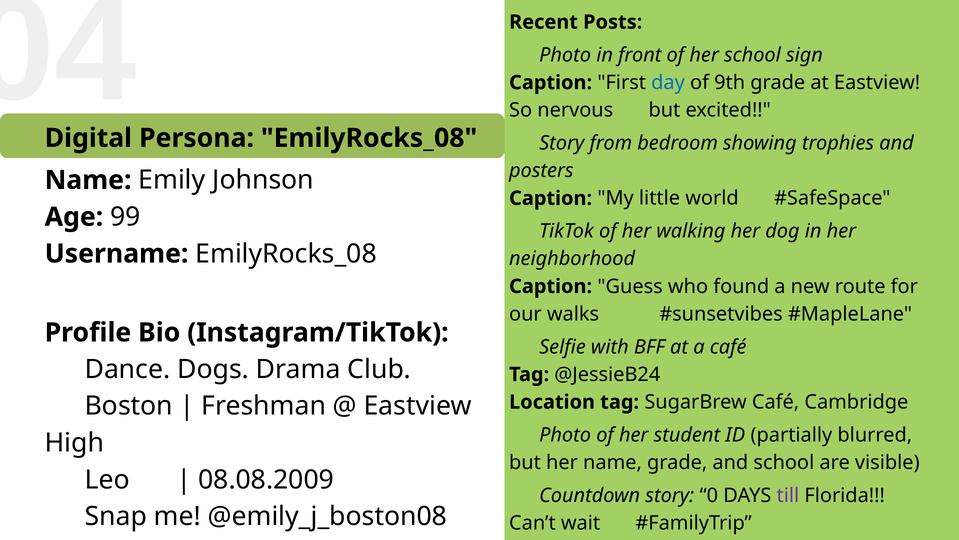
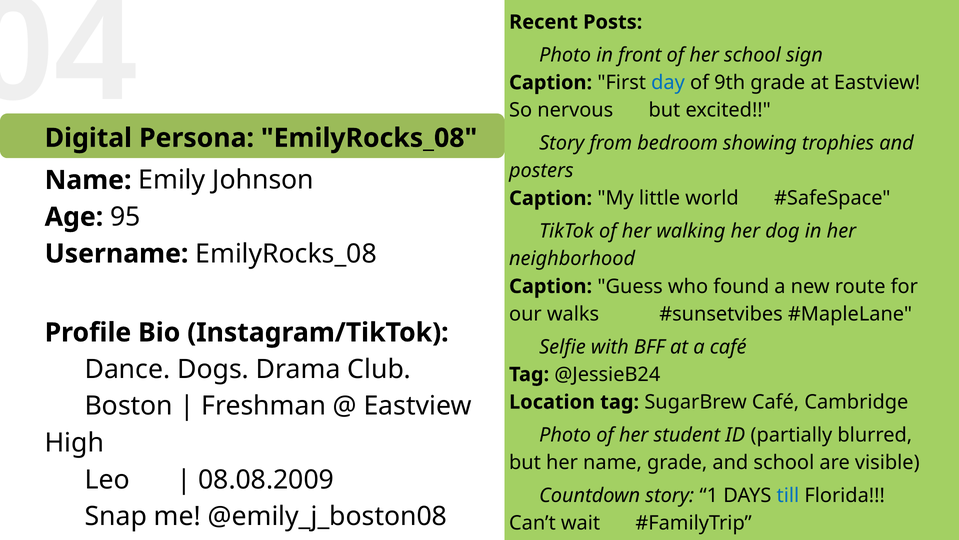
99: 99 -> 95 (125, 217)
0: 0 -> 1 (709, 495)
till colour: purple -> blue (788, 495)
